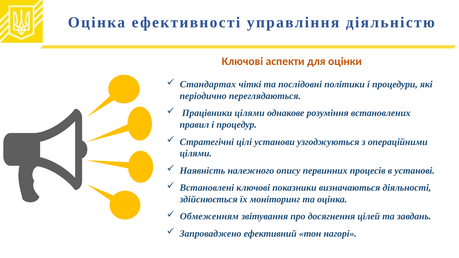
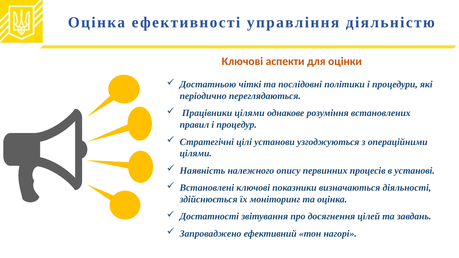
Стандартах: Стандартах -> Достатньою (208, 85)
Обмеженням: Обмеженням -> Достатності (209, 217)
